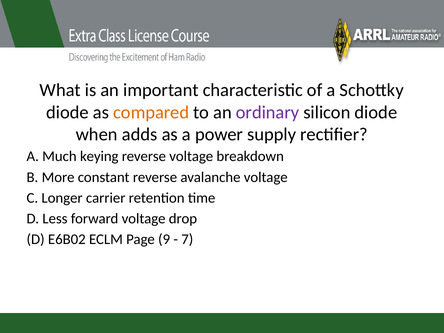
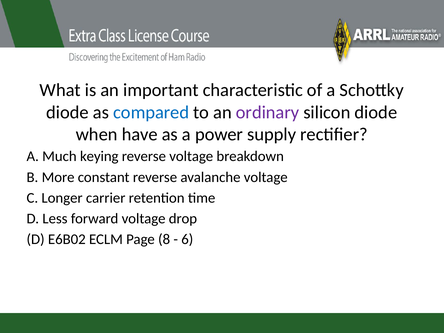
compared colour: orange -> blue (151, 112)
adds: adds -> have (140, 134)
9: 9 -> 8 (164, 239)
7: 7 -> 6 (187, 239)
